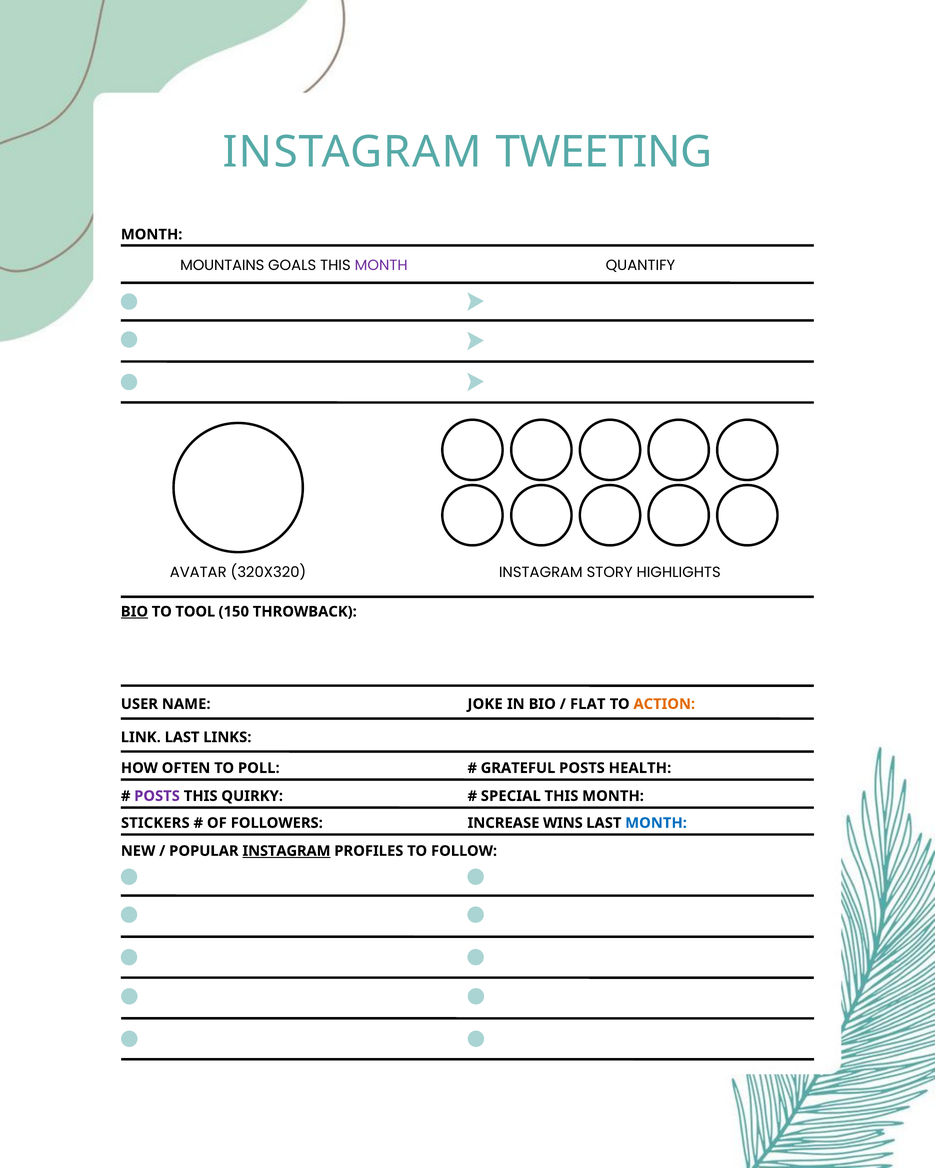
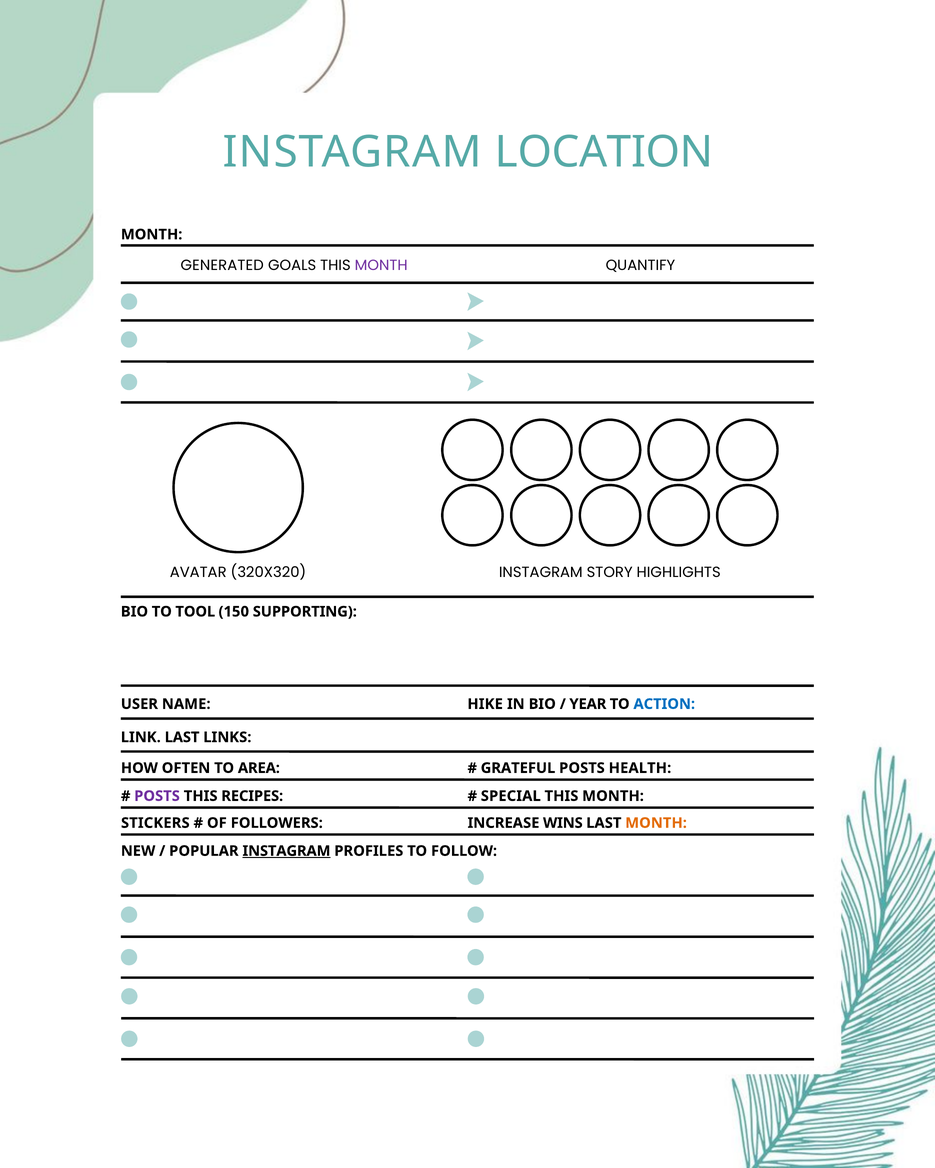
TWEETING: TWEETING -> LOCATION (604, 152)
MOUNTAINS: MOUNTAINS -> GENERATED (222, 265)
BIO underline: present -> none (134, 612)
THROWBACK: THROWBACK -> SUPPORTING (305, 612)
JOKE: JOKE -> HIKE (485, 704)
FLAT: FLAT -> YEAR (588, 704)
ACTION colour: orange -> blue (664, 704)
POLL: POLL -> AREA (259, 769)
QUIRKY: QUIRKY -> RECIPES (252, 797)
MONTH colour: blue -> orange (656, 824)
